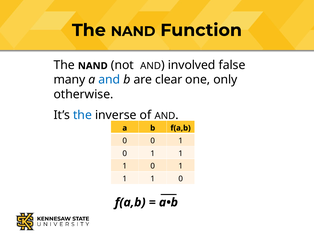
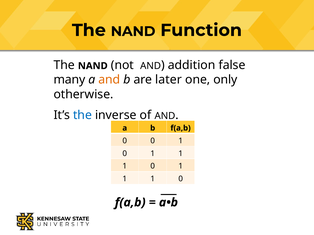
involved: involved -> addition (192, 65)
and colour: blue -> orange (109, 80)
clear: clear -> later (169, 80)
